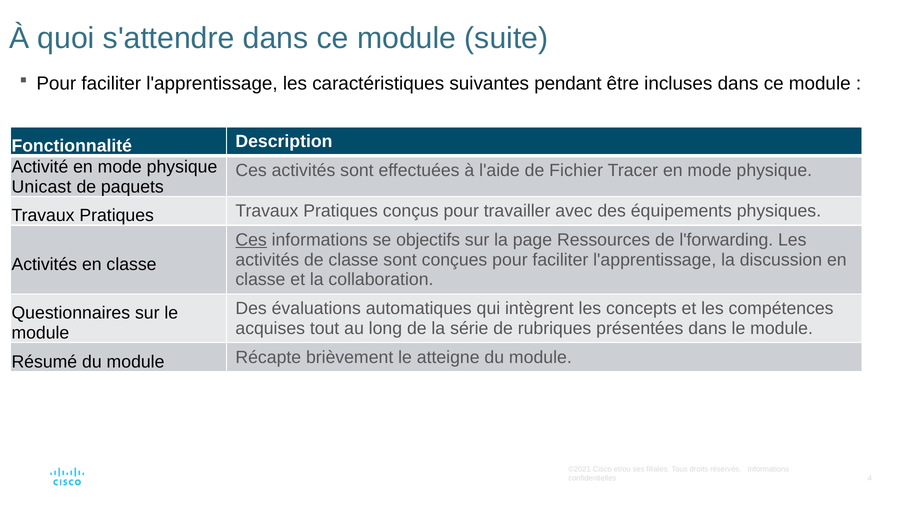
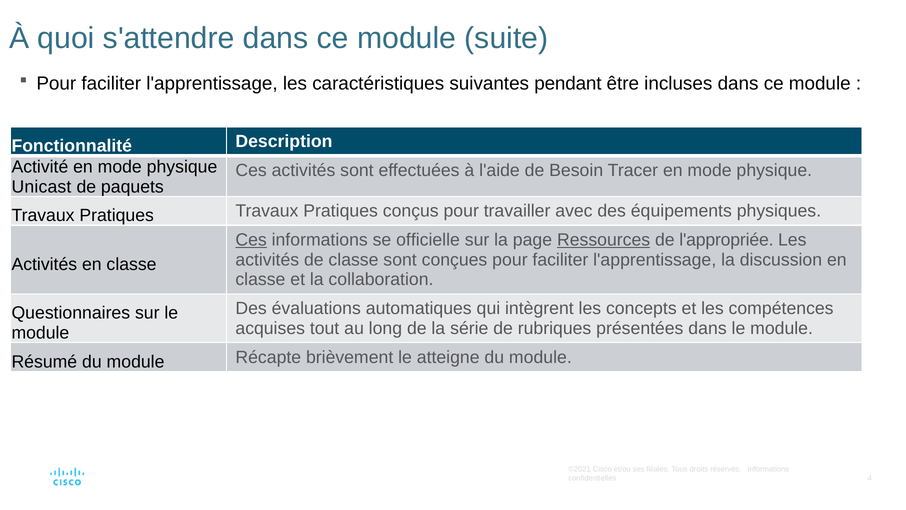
Fichier: Fichier -> Besoin (576, 170)
objectifs: objectifs -> officielle (428, 240)
Ressources underline: none -> present (604, 240)
l'forwarding: l'forwarding -> l'appropriée (726, 240)
